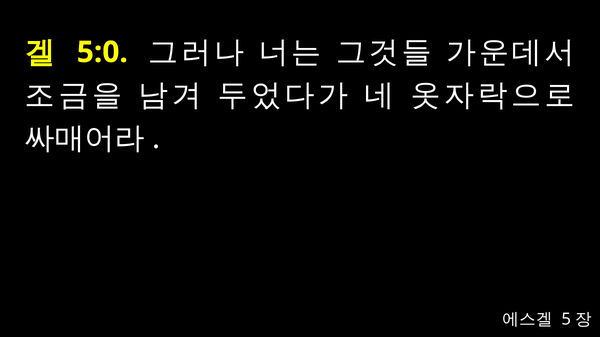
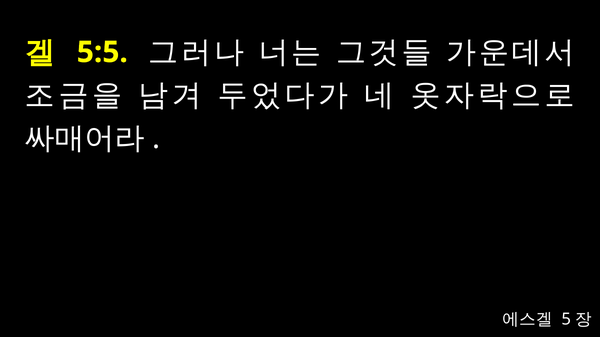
5:0: 5:0 -> 5:5 (102, 52)
